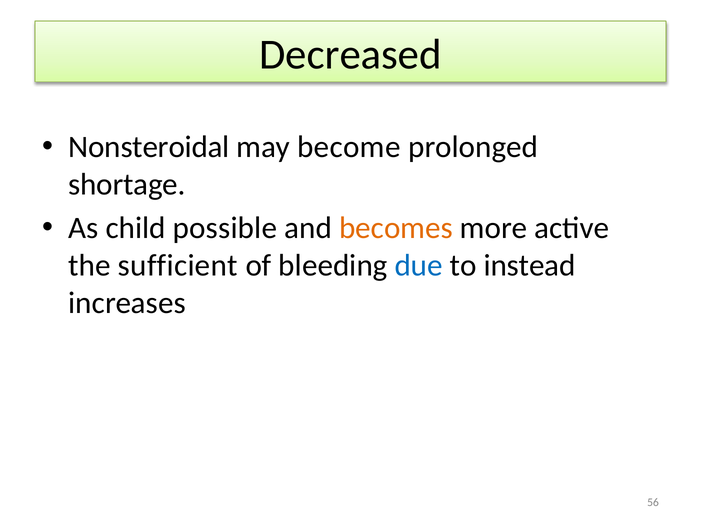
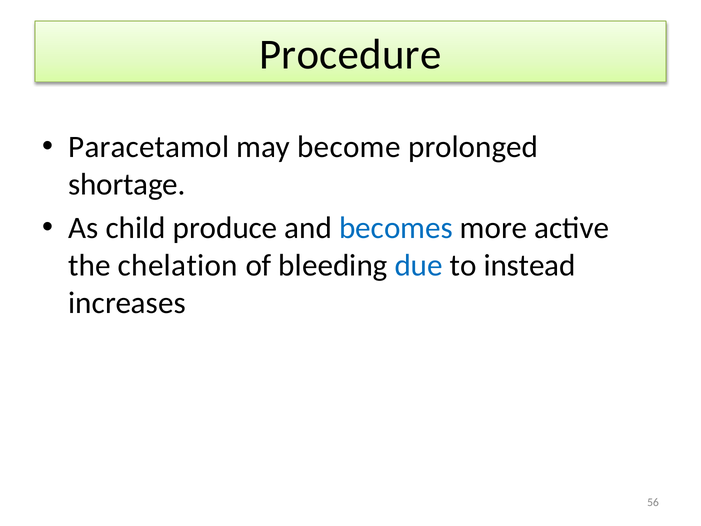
Decreased: Decreased -> Procedure (350, 54)
Nonsteroidal: Nonsteroidal -> Paracetamol (149, 147)
possible: possible -> produce (225, 228)
becomes colour: orange -> blue (396, 228)
sufficient: sufficient -> chelation (178, 265)
